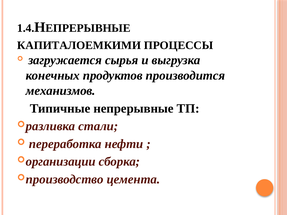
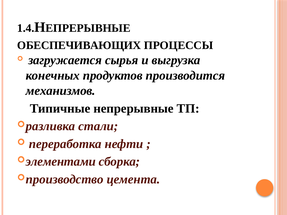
КАПИТАЛОЕМКИМИ: КАПИТАЛОЕМКИМИ -> ОБЕСПЕЧИВАЮЩИХ (79, 45)
организации: организации -> элементами (61, 162)
